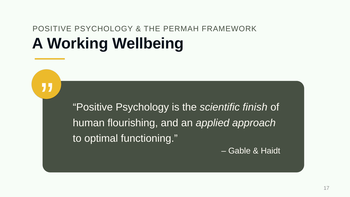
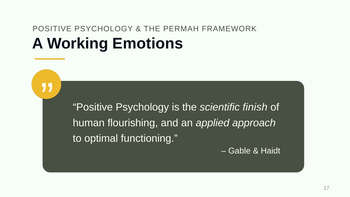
Wellbeing: Wellbeing -> Emotions (148, 43)
